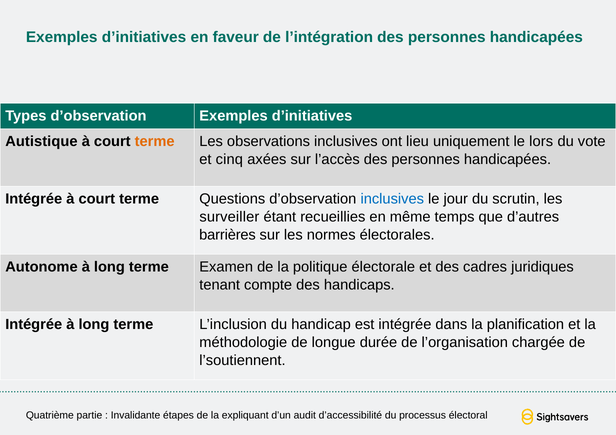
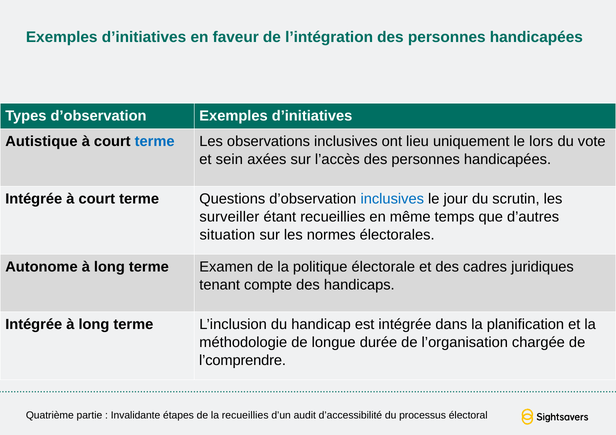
terme colour: orange -> blue (155, 141)
cinq: cinq -> sein (229, 159)
barrières: barrières -> situation (227, 235)
l’soutiennent: l’soutiennent -> l’comprendre (243, 361)
la expliquant: expliquant -> recueillies (245, 416)
